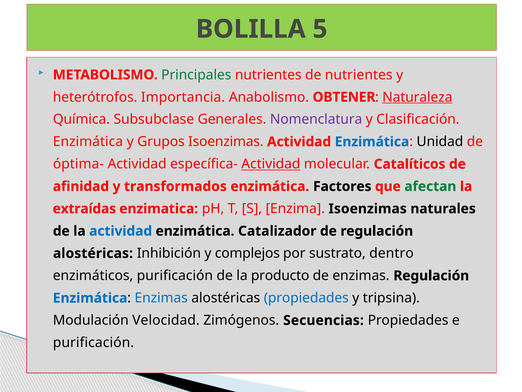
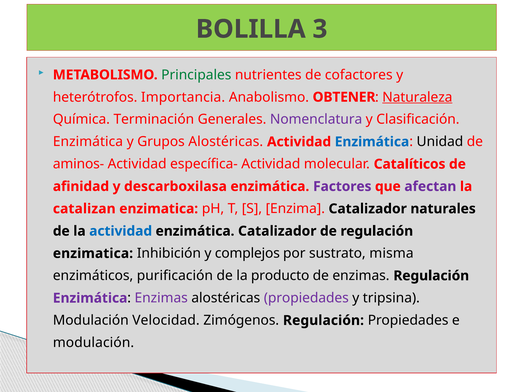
5: 5 -> 3 (320, 29)
de nutrientes: nutrientes -> cofactores (359, 75)
Subsubclase: Subsubclase -> Terminación (154, 119)
Grupos Isoenzimas: Isoenzimas -> Alostéricas (226, 142)
óptima-: óptima- -> aminos- (78, 164)
Actividad underline: present -> none (271, 164)
transformados: transformados -> descarboxilasa (175, 186)
Factores colour: black -> purple (342, 186)
afectan colour: green -> purple (430, 186)
extraídas: extraídas -> catalizan (84, 208)
Enzima Isoenzimas: Isoenzimas -> Catalizador (368, 208)
alostéricas: alostéricas -> enzimatica (93, 253)
dentro: dentro -> misma (392, 253)
Enzimática colour: blue -> purple (90, 298)
Enzimas colour: blue -> purple (161, 298)
propiedades colour: blue -> purple (306, 298)
Zimógenos Secuencias: Secuencias -> Regulación (323, 320)
purificación: purificación -> modulación (94, 342)
